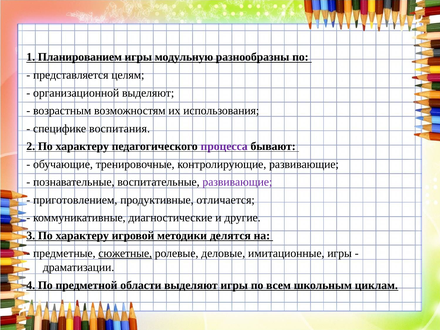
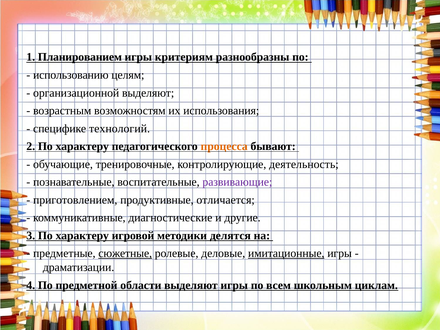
модульную: модульную -> критериям (184, 57)
представляется: представляется -> использованию (71, 75)
воспитания: воспитания -> технологий (120, 129)
процесса colour: purple -> orange (224, 146)
контролирующие развивающие: развивающие -> деятельность (304, 164)
имитационные underline: none -> present (286, 253)
